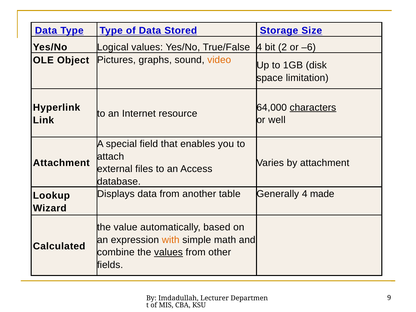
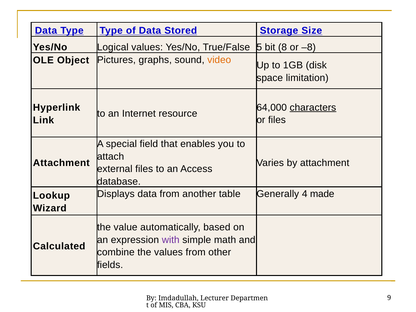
True/False 4: 4 -> 5 (259, 47)
2: 2 -> 8 (283, 47)
–6: –6 -> –8 (309, 47)
or well: well -> files (277, 120)
with colour: orange -> purple (171, 240)
values underline: present -> none (168, 252)
